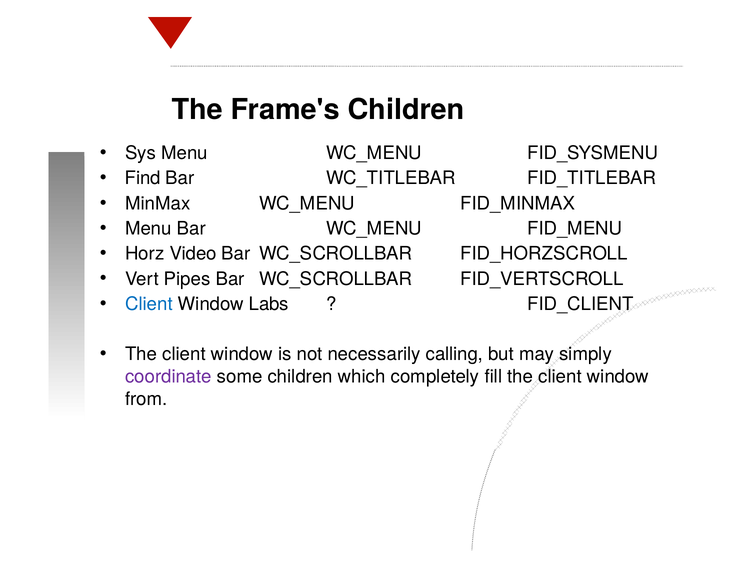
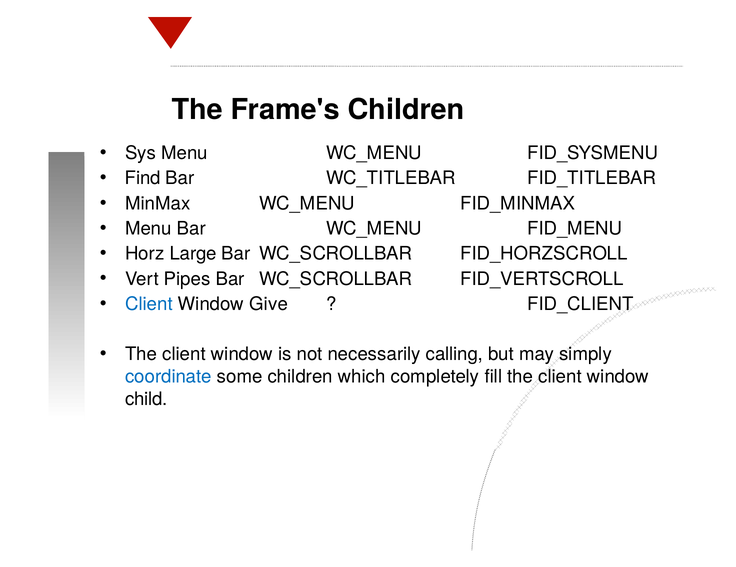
Video: Video -> Large (193, 254)
Labs: Labs -> Give (269, 304)
coordinate colour: purple -> blue (168, 377)
from: from -> child (146, 399)
